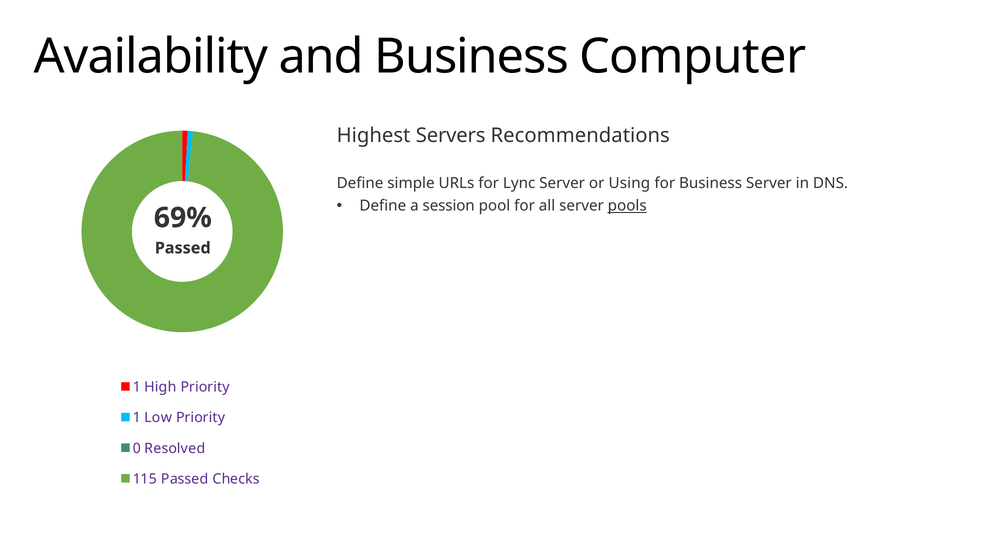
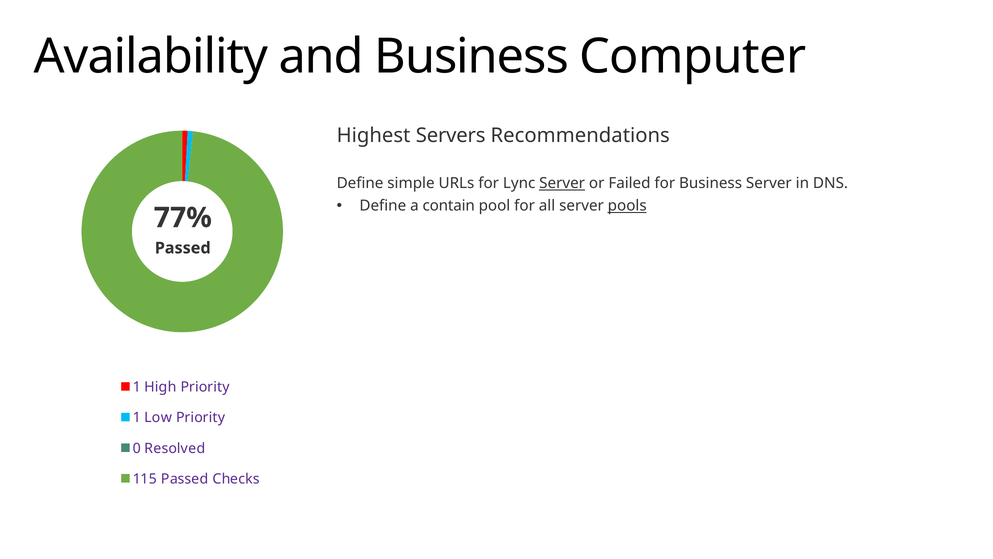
Server underline: none -> present (562, 183)
Using: Using -> Failed (629, 183)
session: session -> contain (449, 206)
69%: 69% -> 77% (183, 218)
